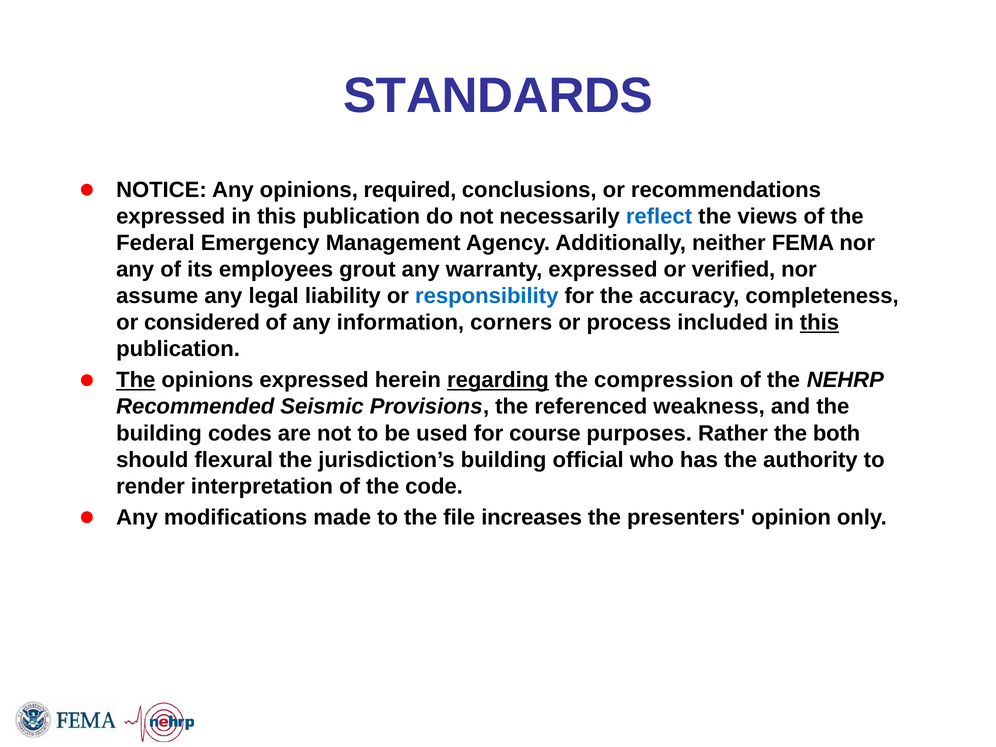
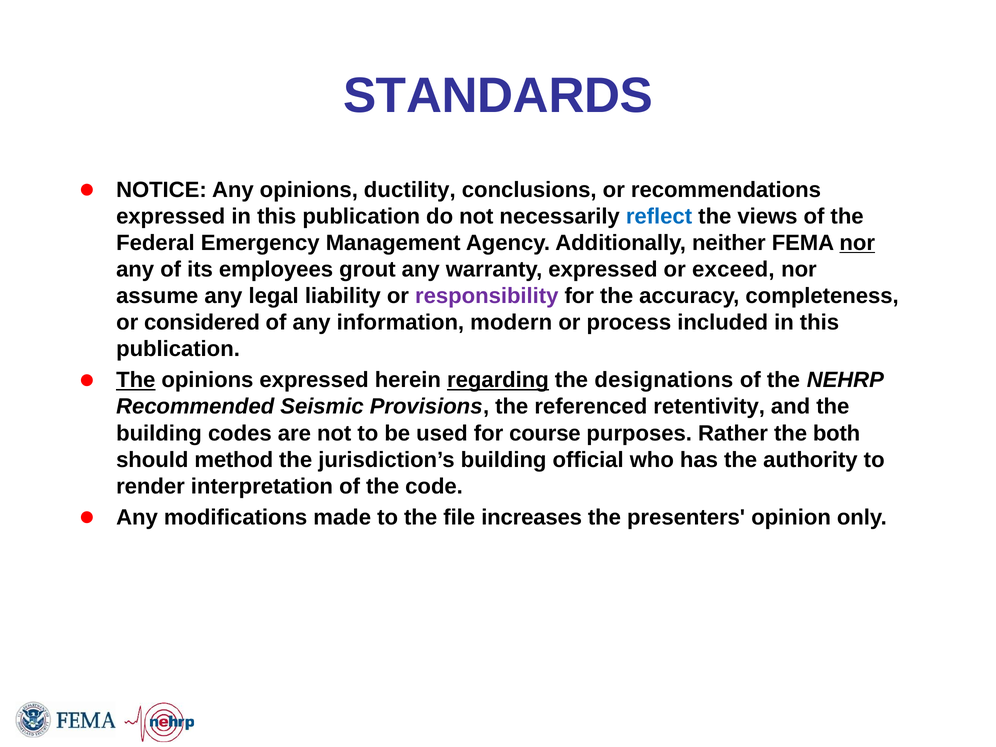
required: required -> ductility (410, 190)
nor underline: none -> present (857, 243)
verified: verified -> exceed (733, 270)
responsibility colour: blue -> purple (487, 296)
corners: corners -> modern (511, 323)
this underline: present -> none (819, 323)
compression: compression -> designations (664, 380)
weakness: weakness -> retentivity (709, 407)
flexural: flexural -> method (234, 460)
